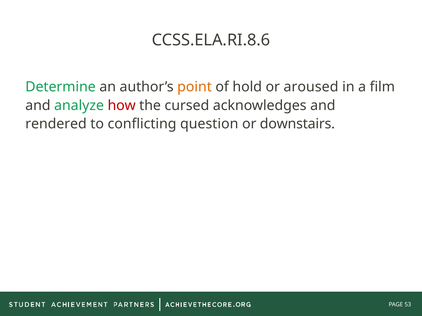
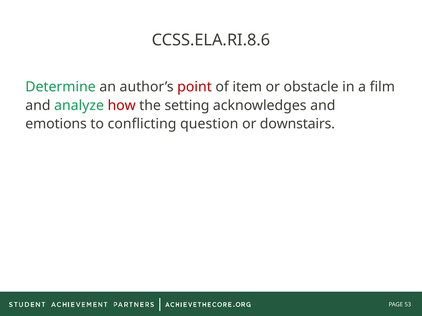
point colour: orange -> red (195, 87)
hold: hold -> item (247, 87)
aroused: aroused -> obstacle (311, 87)
cursed: cursed -> setting (187, 106)
rendered: rendered -> emotions (56, 124)
